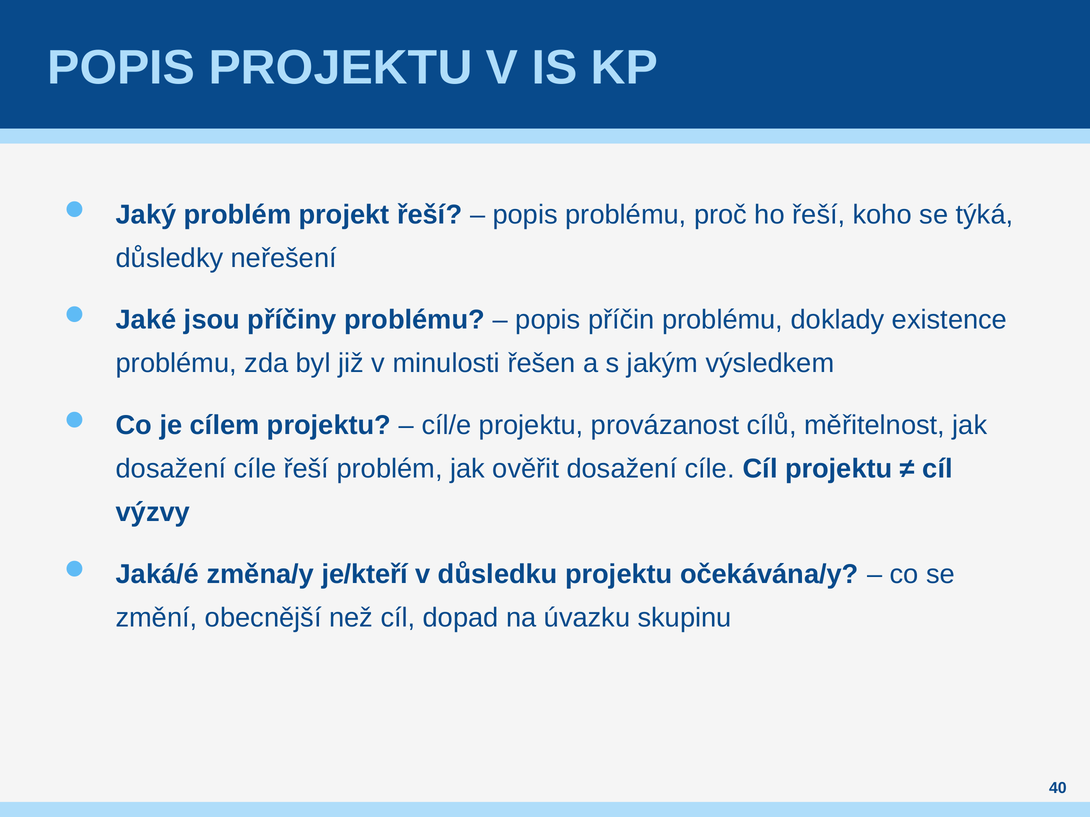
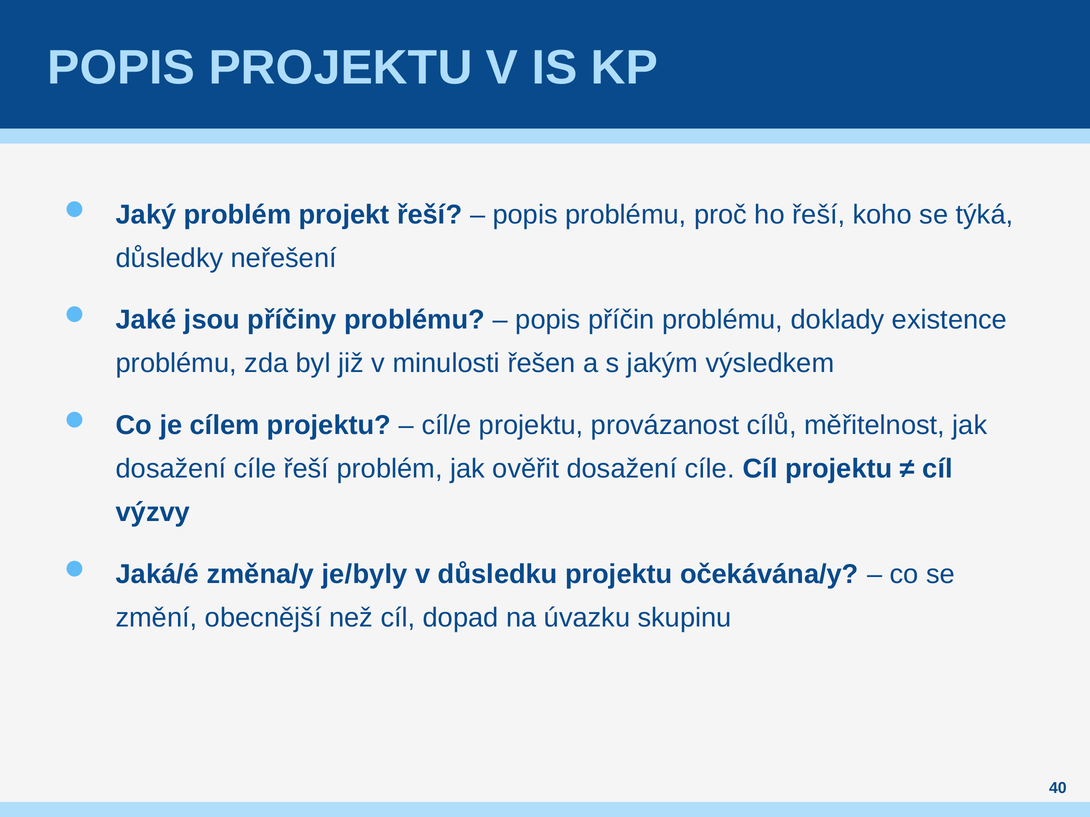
je/kteří: je/kteří -> je/byly (365, 575)
